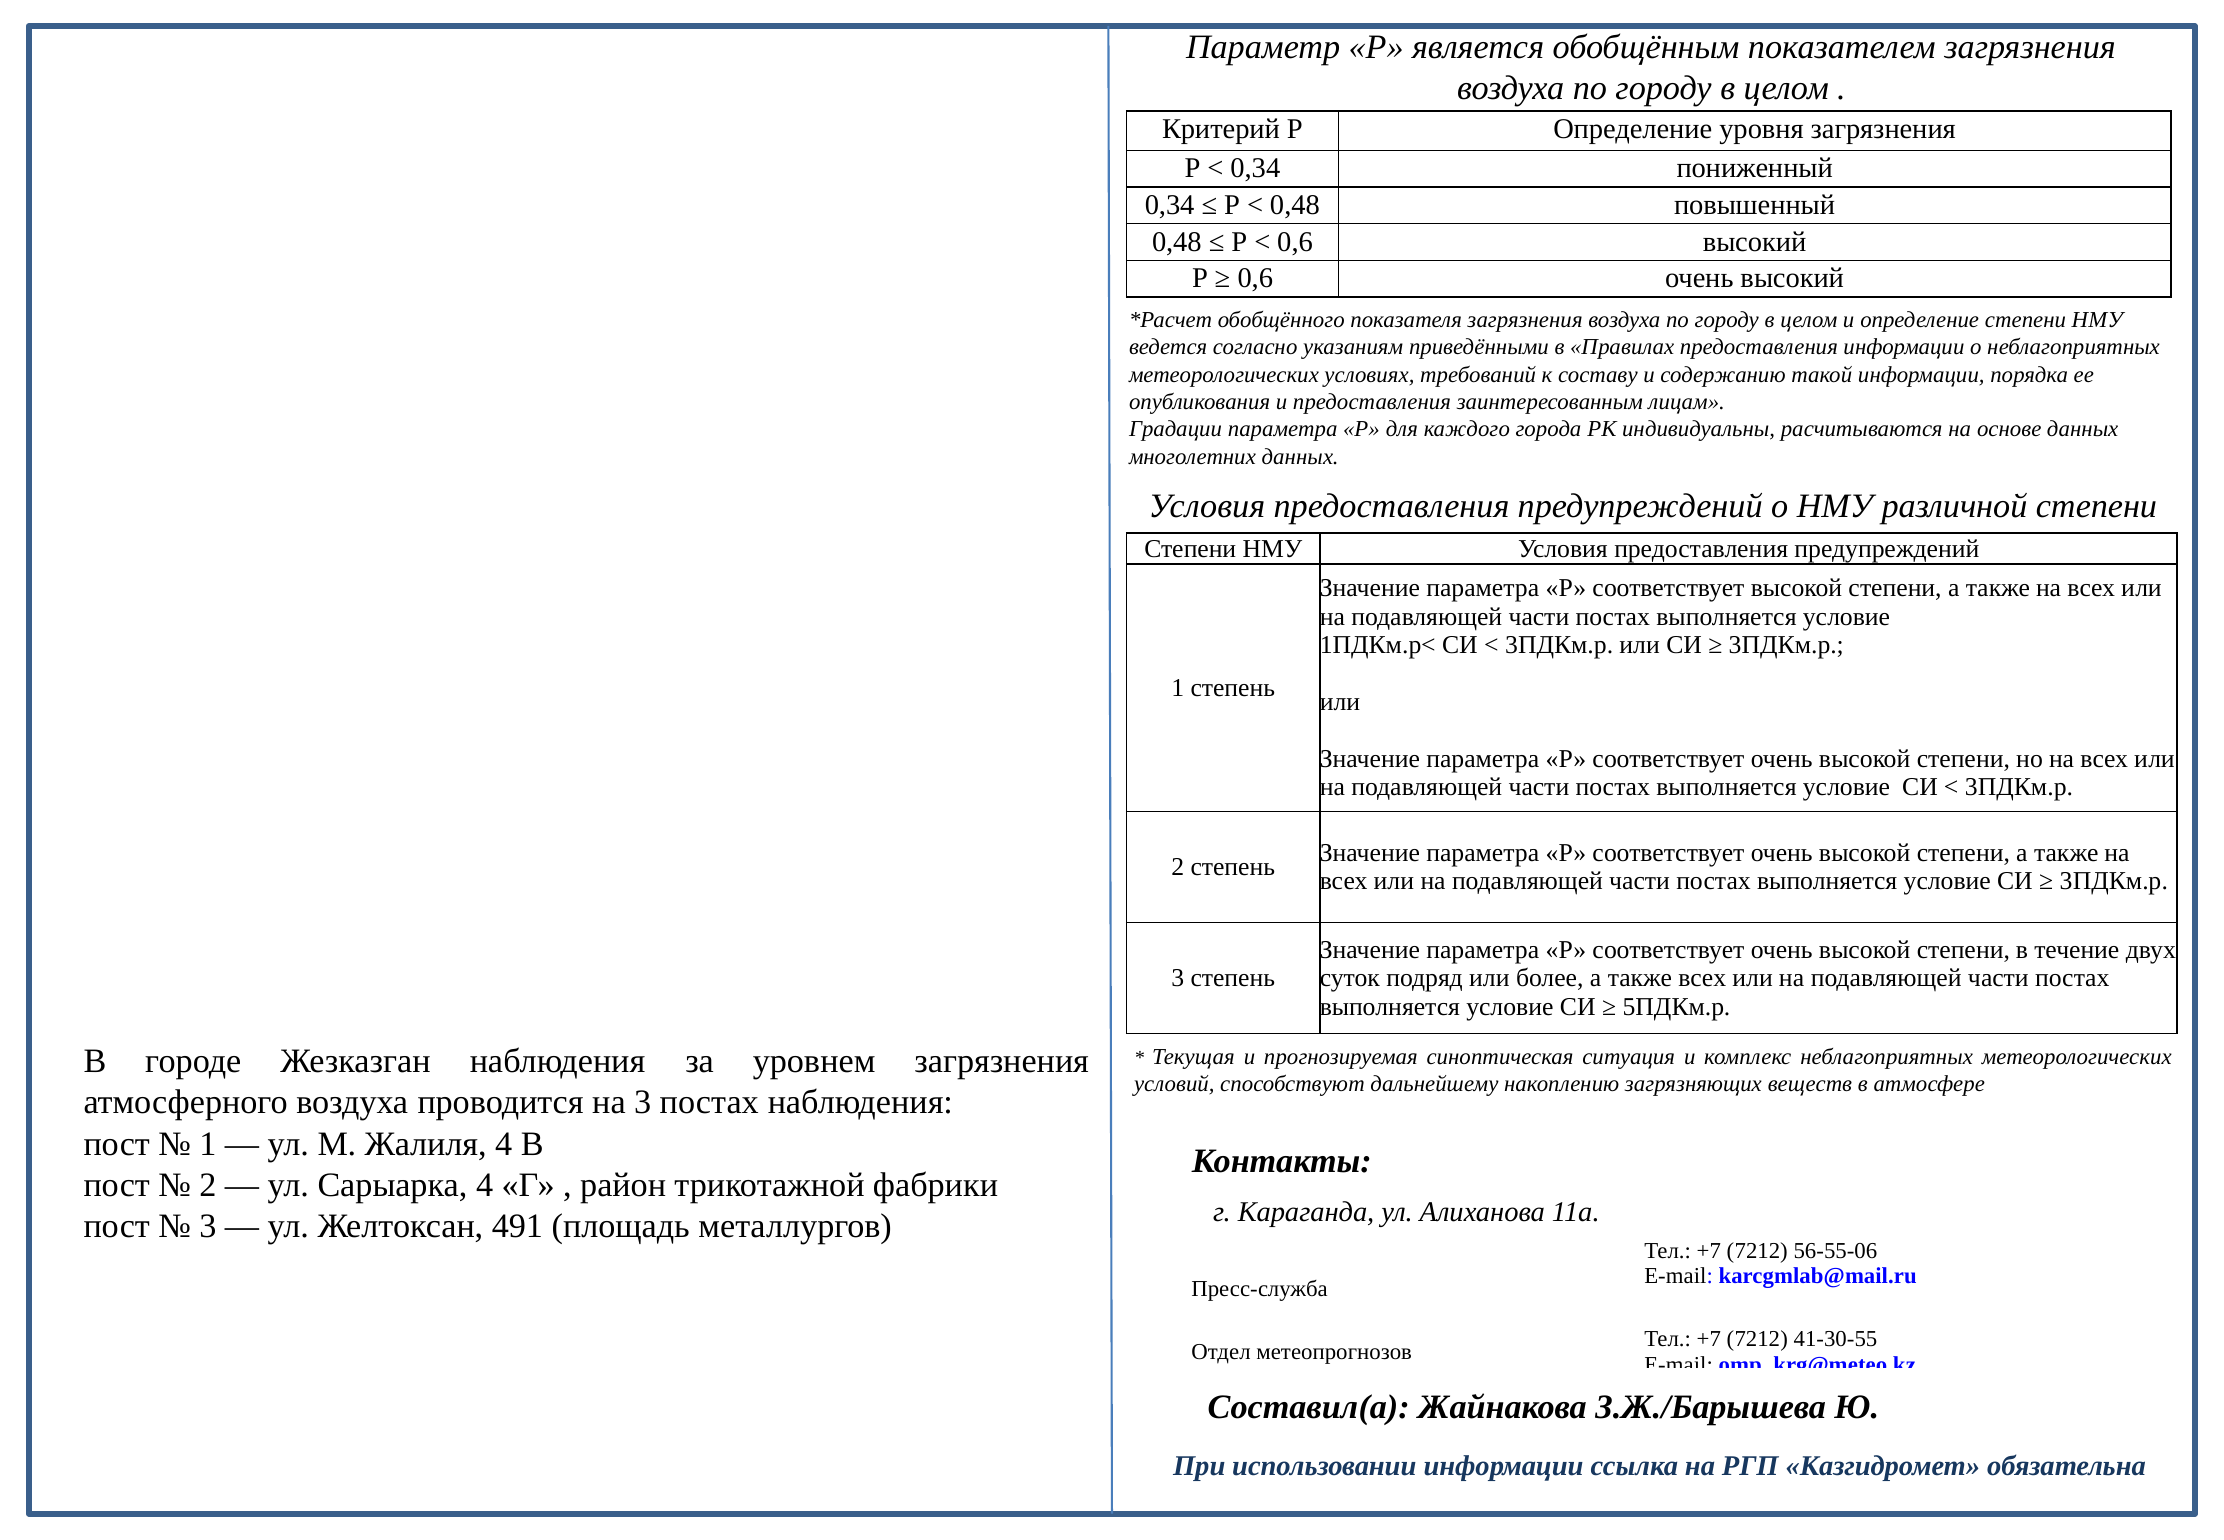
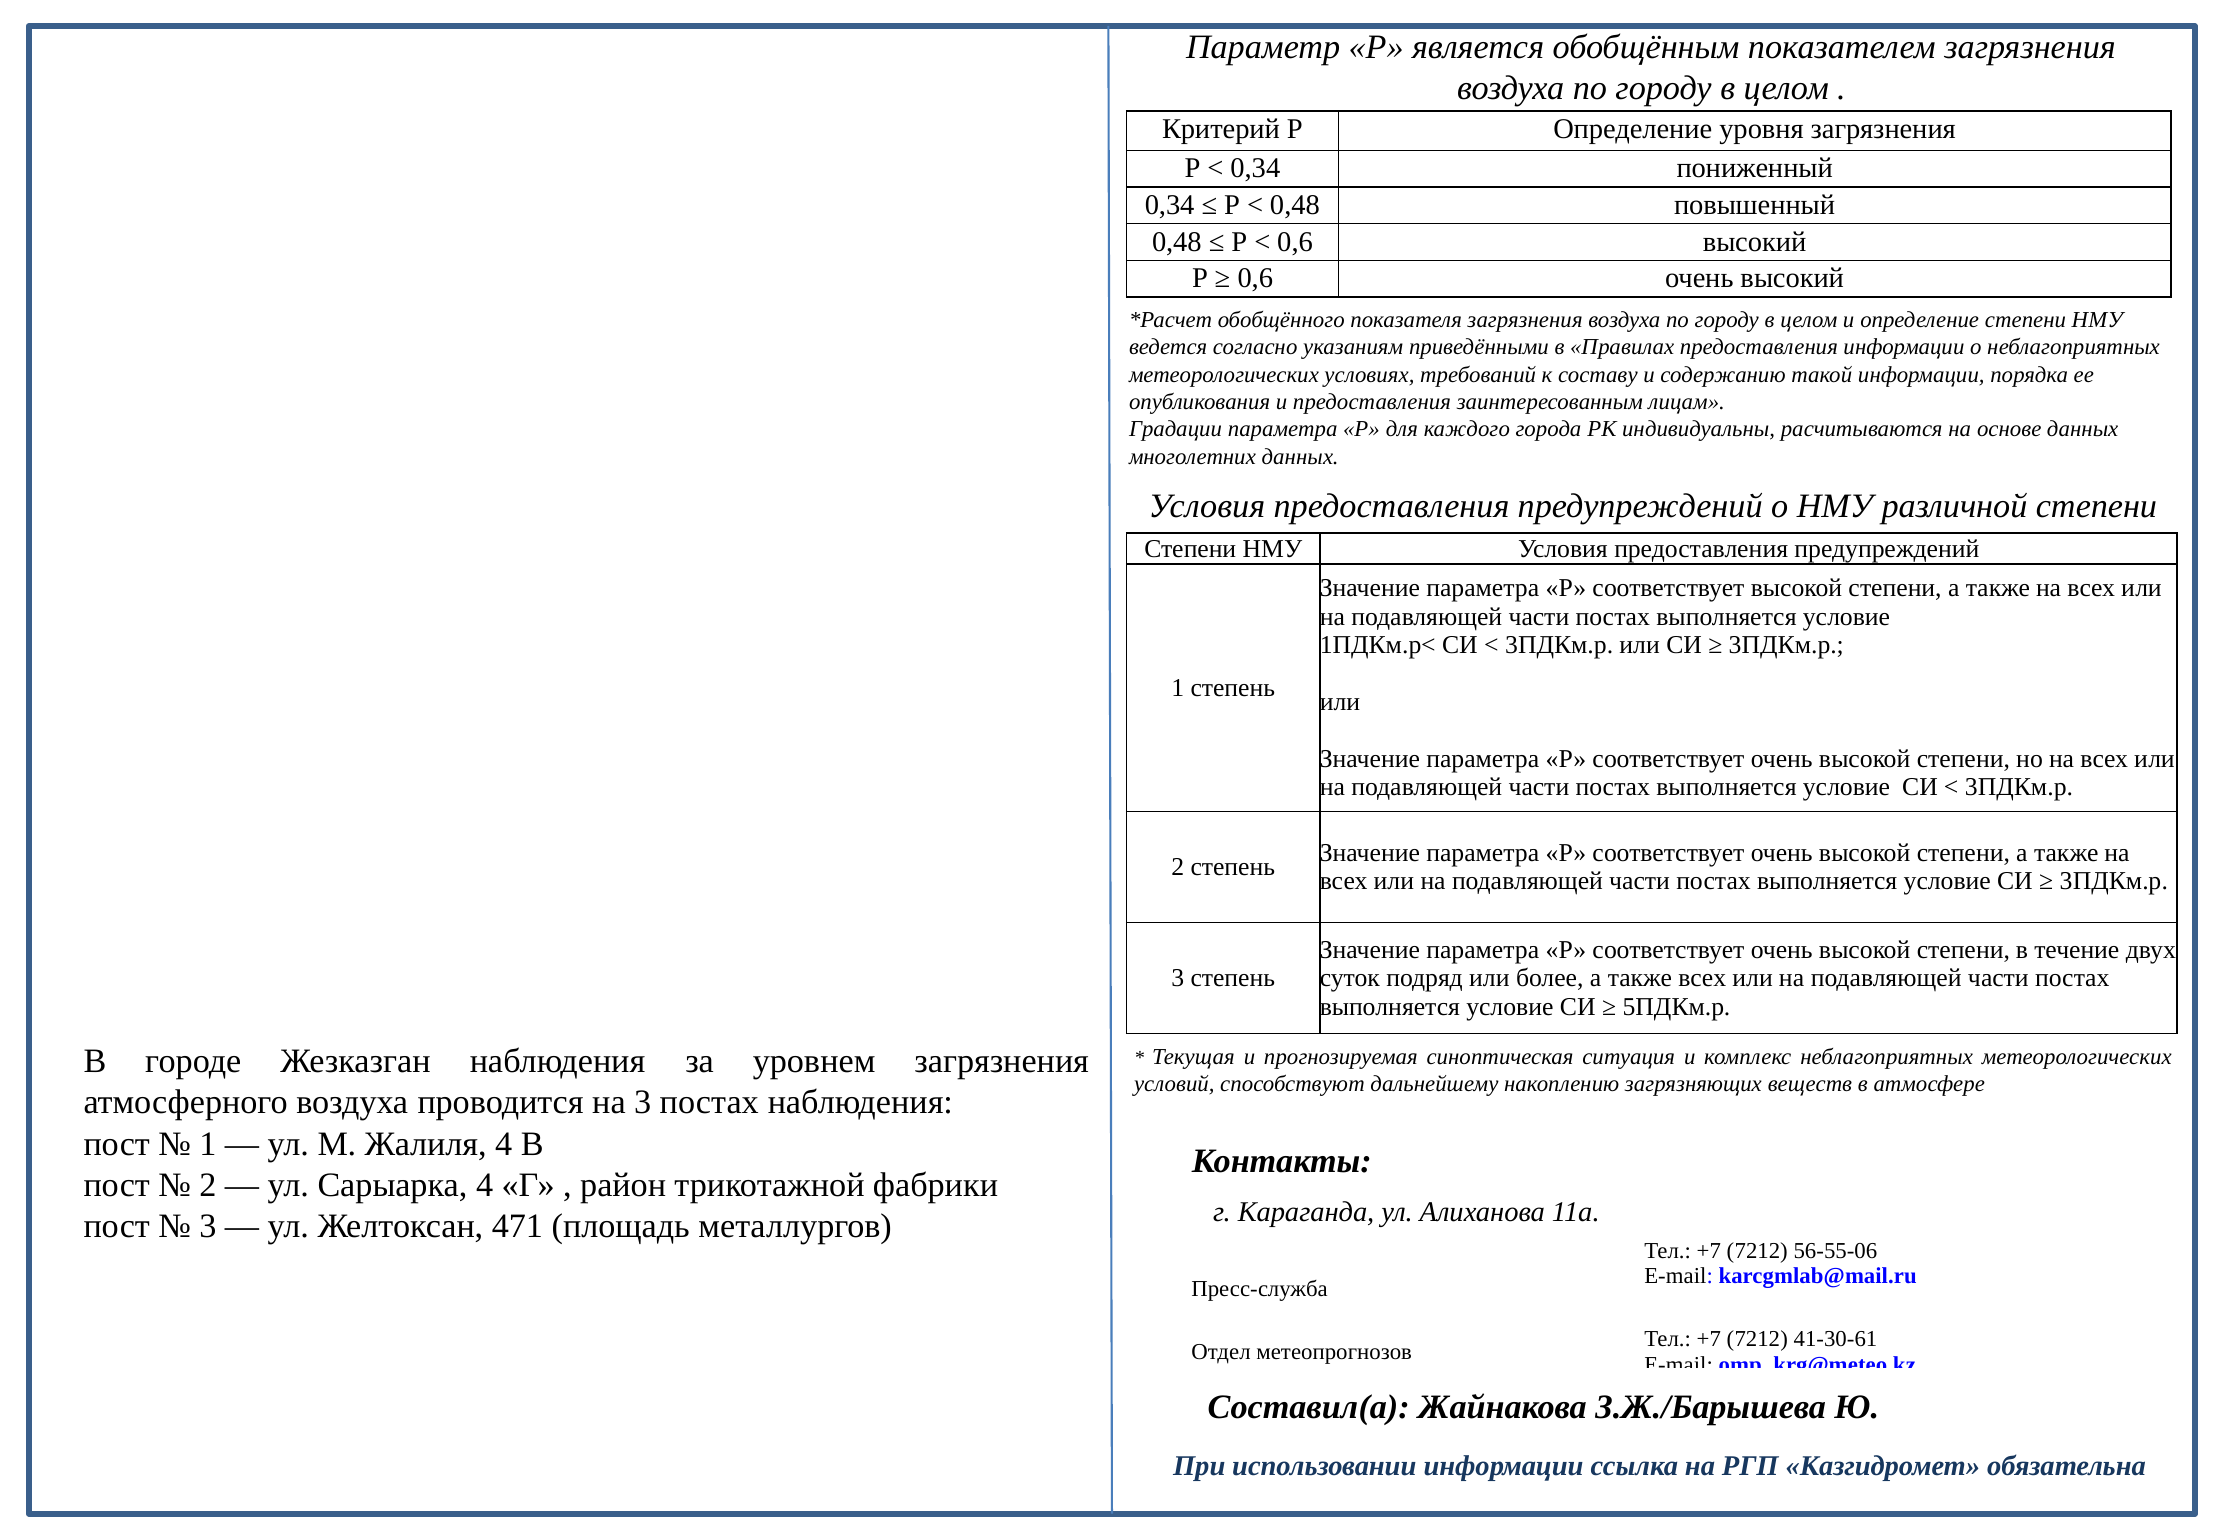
491: 491 -> 471 (517, 1226)
41-30-55: 41-30-55 -> 41-30-61 (1835, 1339)
